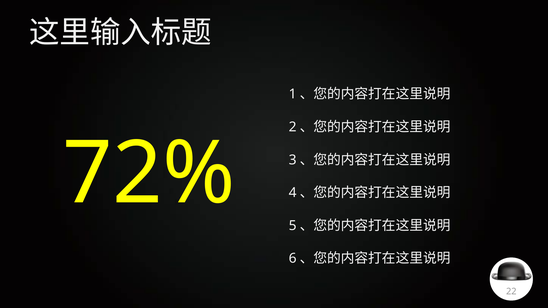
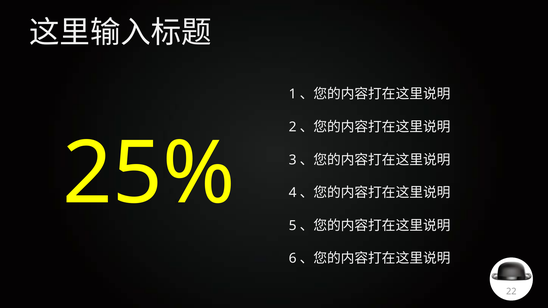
72%: 72% -> 25% (149, 174)
